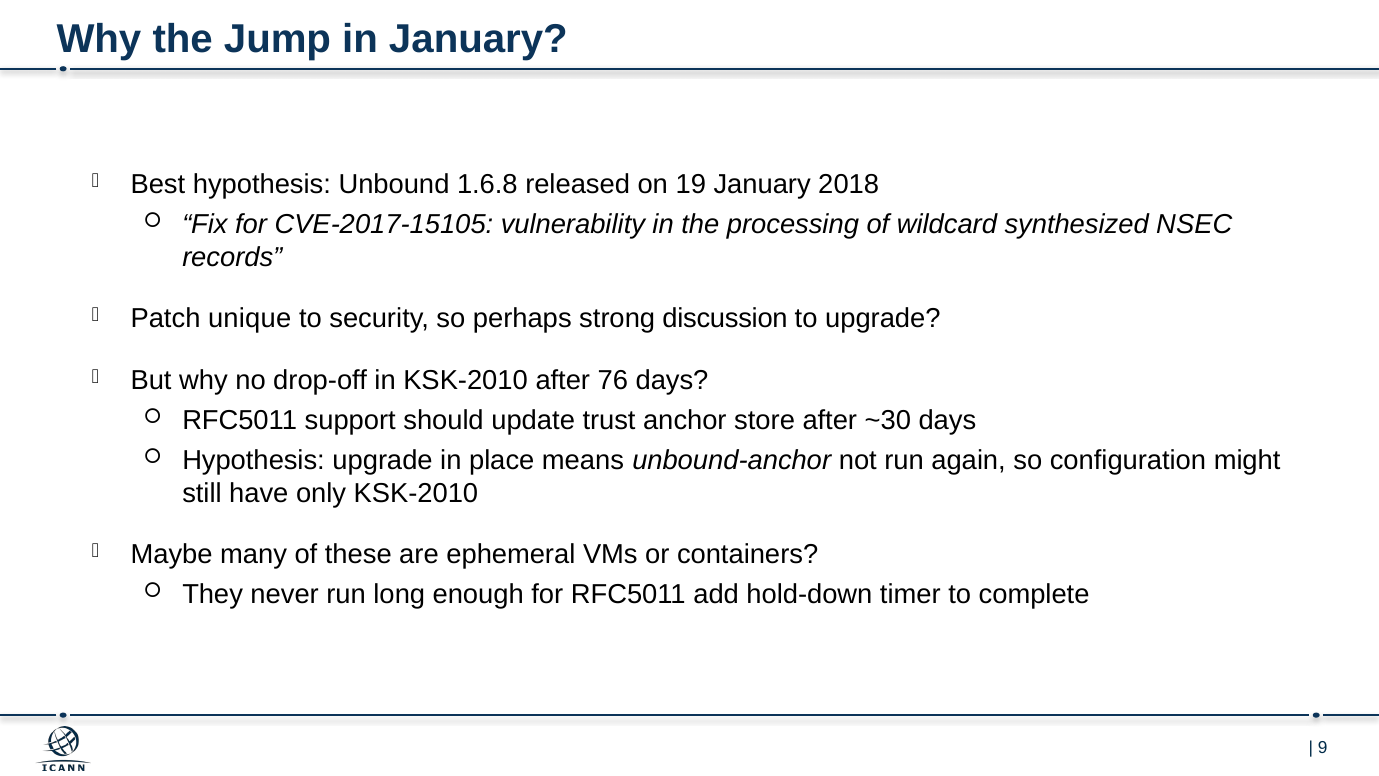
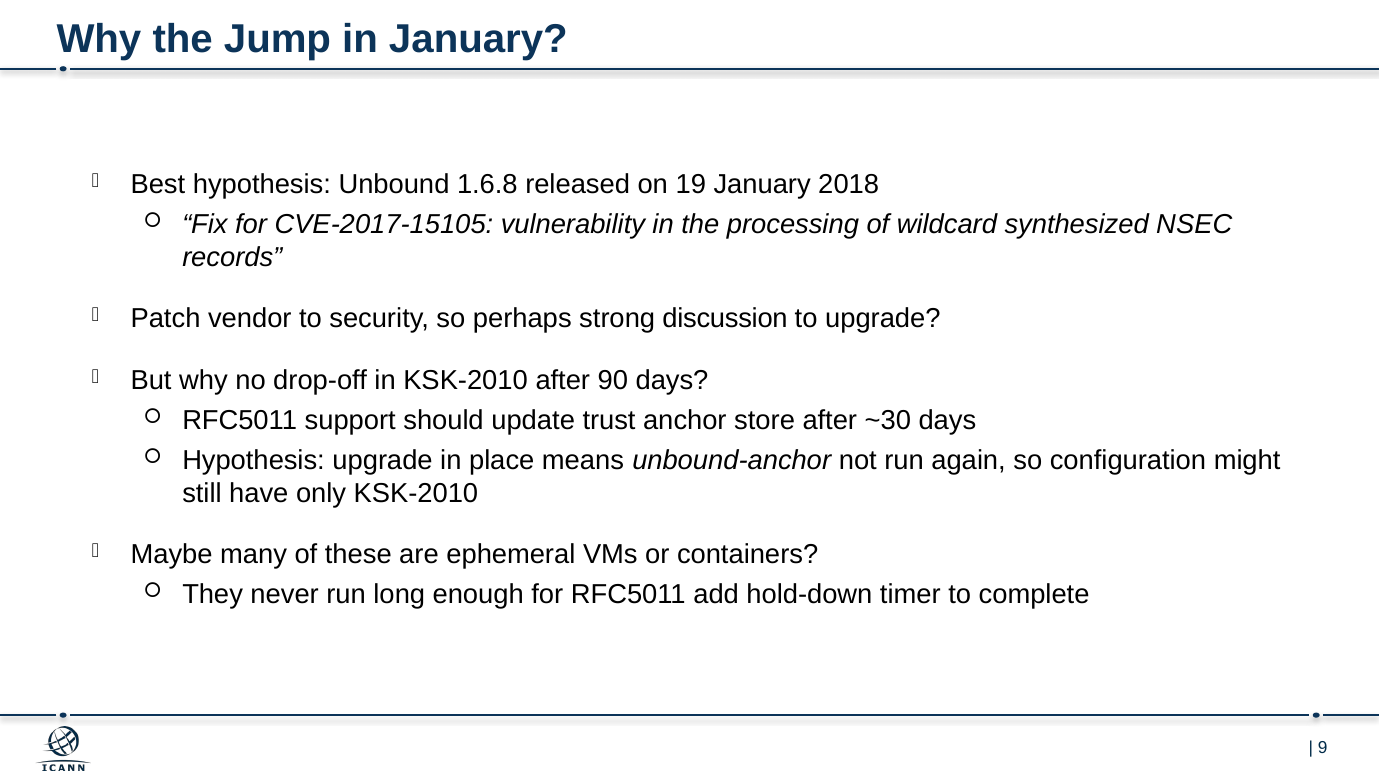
unique: unique -> vendor (250, 319)
76: 76 -> 90 (613, 380)
